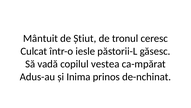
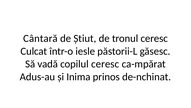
Mântuit: Mântuit -> Cântară (40, 38)
copilul vestea: vestea -> ceresc (105, 64)
